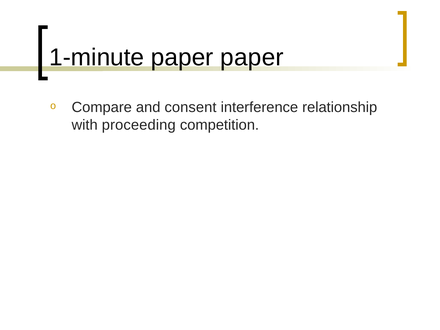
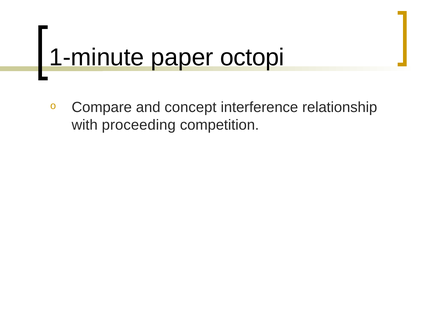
paper paper: paper -> octopi (252, 57)
consent: consent -> concept (191, 107)
